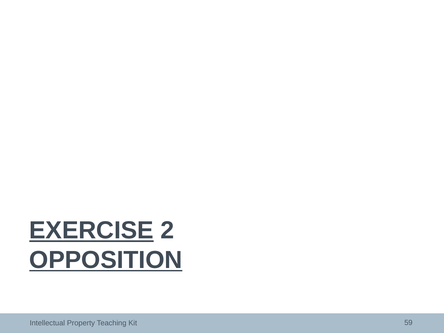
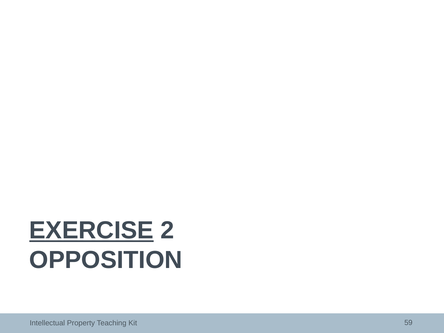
OPPOSITION underline: present -> none (106, 260)
